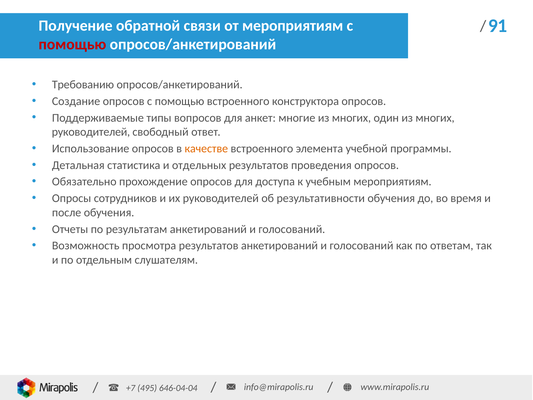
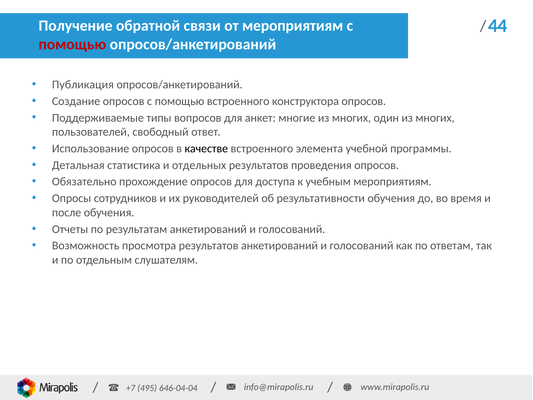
91: 91 -> 44 (498, 26)
Требованию: Требованию -> Публикация (83, 85)
руководителей: руководителей -> пользователей (91, 132)
качестве colour: orange -> black (206, 148)
